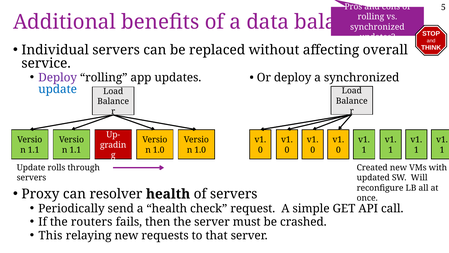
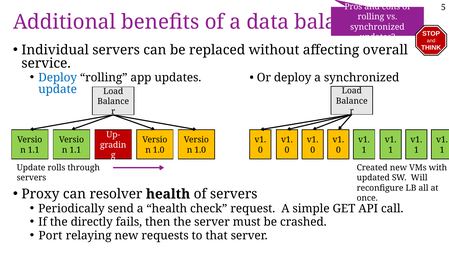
Deploy colour: purple -> blue (58, 78)
routers: routers -> directly (92, 222)
This: This -> Port (50, 235)
